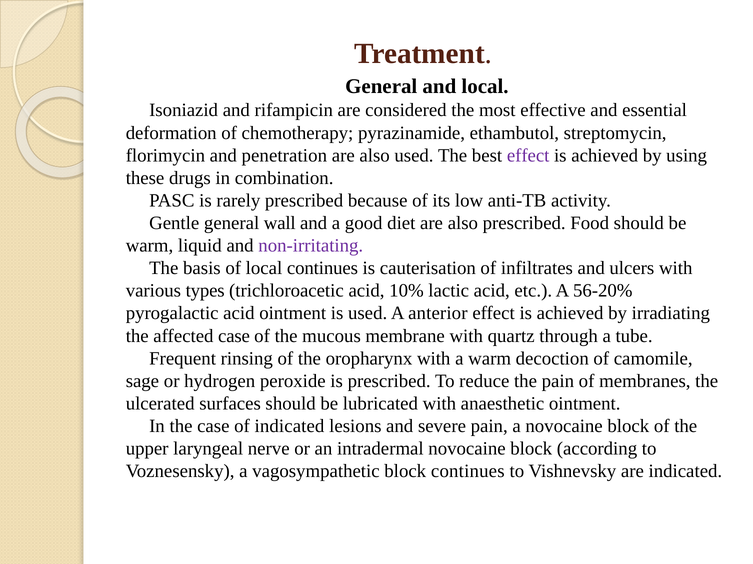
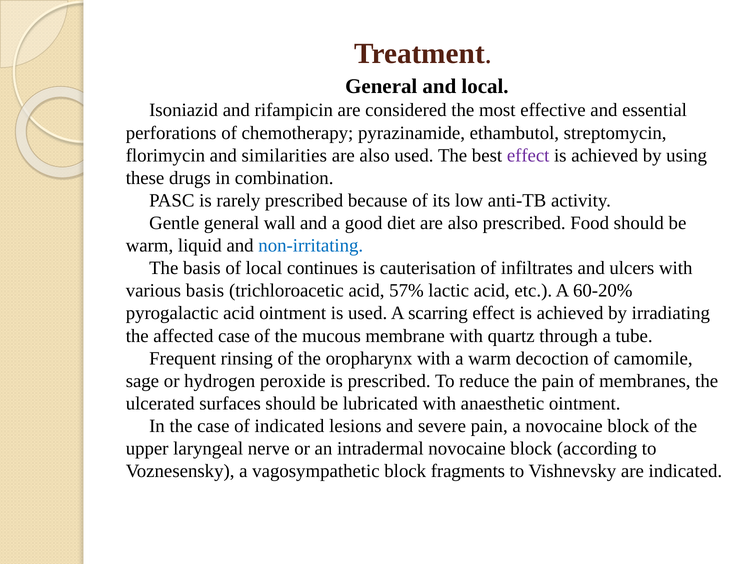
deformation: deformation -> perforations (171, 133)
penetration: penetration -> similarities (284, 156)
non-irritating colour: purple -> blue (311, 246)
various types: types -> basis (205, 291)
10%: 10% -> 57% (406, 291)
56-20%: 56-20% -> 60-20% (603, 291)
anterior: anterior -> scarring (438, 314)
block continues: continues -> fragments (468, 472)
